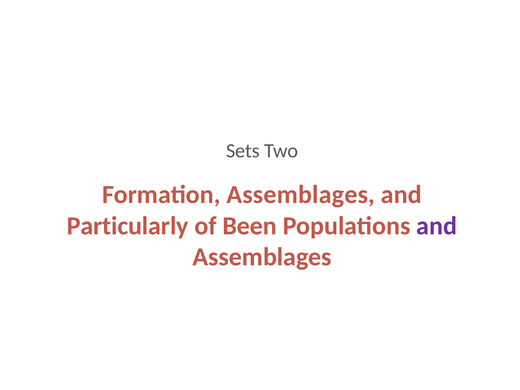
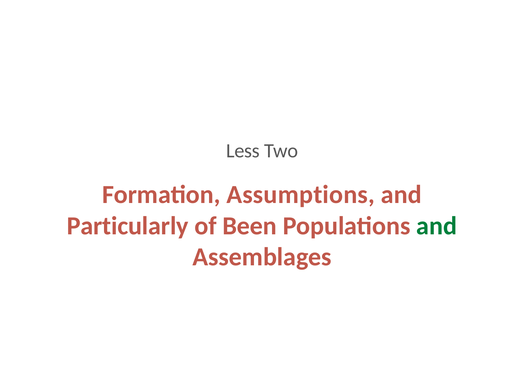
Sets: Sets -> Less (243, 151)
Formation Assemblages: Assemblages -> Assumptions (301, 195)
and colour: purple -> green (437, 226)
